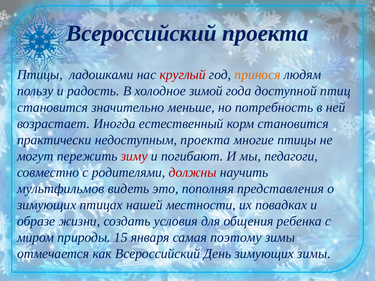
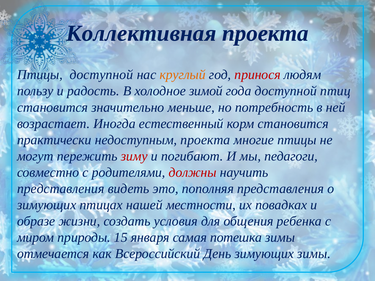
Всероссийский: Всероссийский -> Коллективная (141, 33)
Птицы ладошками: ладошками -> доступной (101, 75)
круглый colour: red -> orange (183, 75)
принося colour: orange -> red (258, 75)
мультфильмов: мультфильмов -> представления (61, 189)
поэтому: поэтому -> потешка (236, 238)
